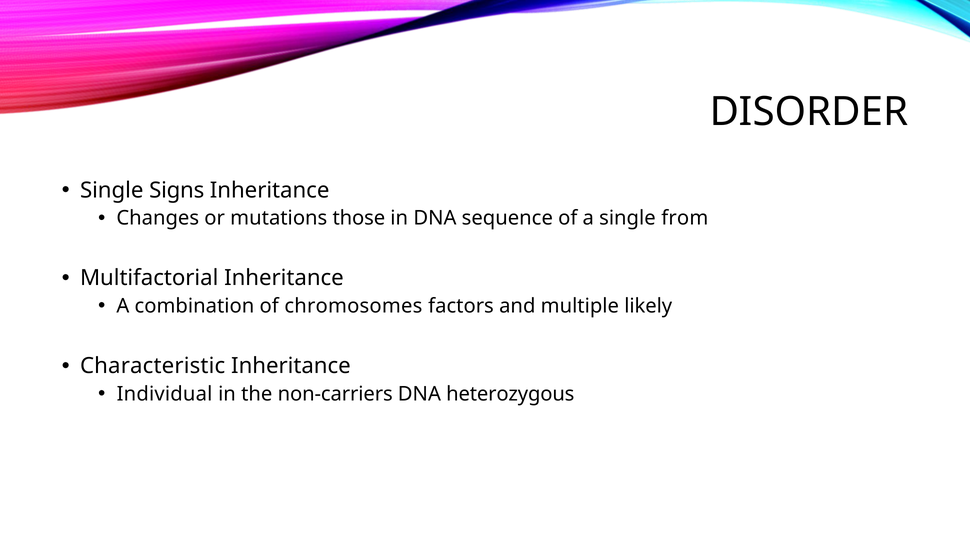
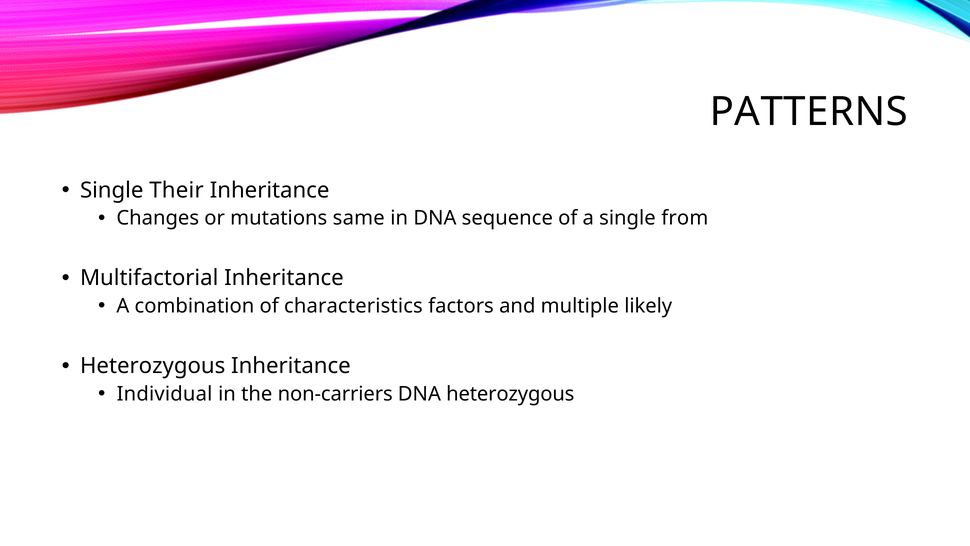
DISORDER: DISORDER -> PATTERNS (809, 112)
Signs: Signs -> Their (177, 190)
those: those -> same (359, 218)
chromosomes: chromosomes -> characteristics (353, 306)
Characteristic: Characteristic -> Heterozygous (153, 366)
